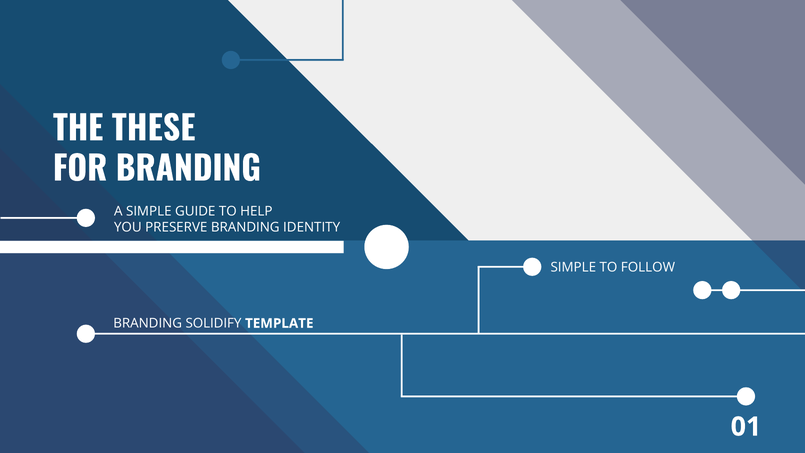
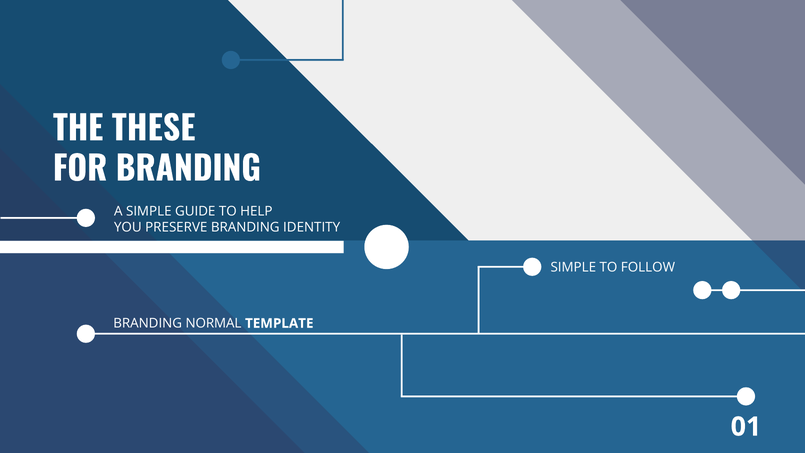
SOLIDIFY: SOLIDIFY -> NORMAL (213, 323)
